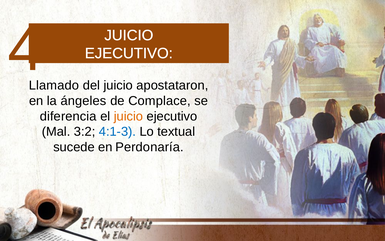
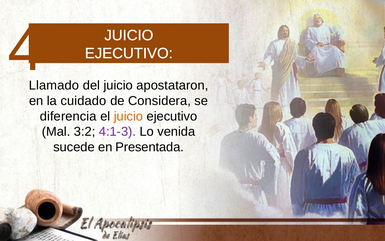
ángeles: ángeles -> cuidado (84, 101)
Complace: Complace -> Considera (160, 101)
4:1-3 colour: blue -> purple (117, 132)
textual: textual -> venida (176, 132)
Perdonaría: Perdonaría -> Presentada (150, 147)
